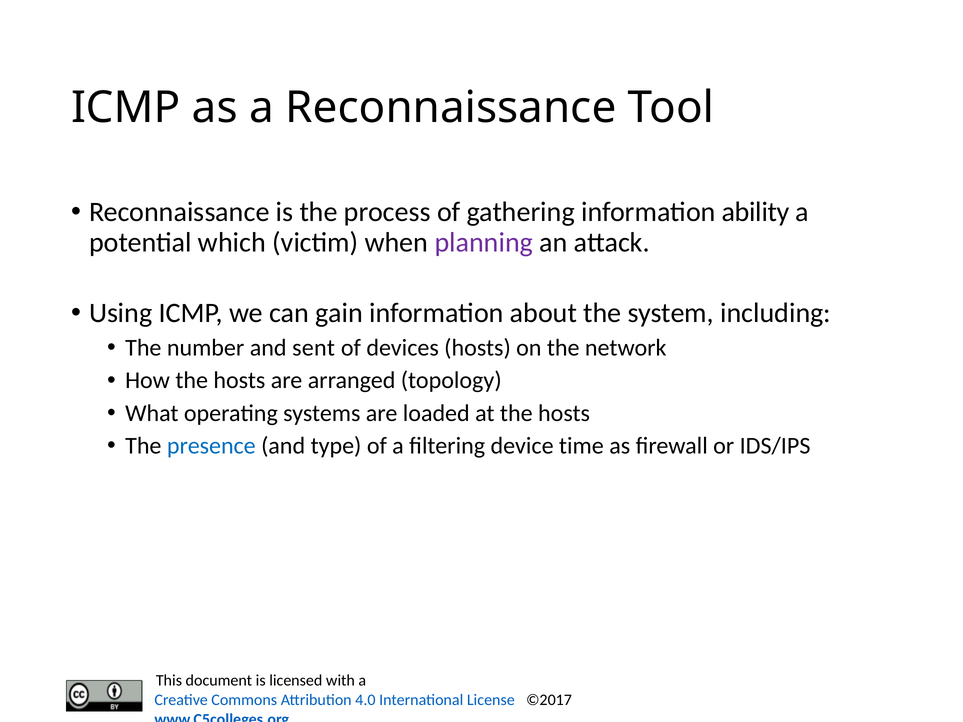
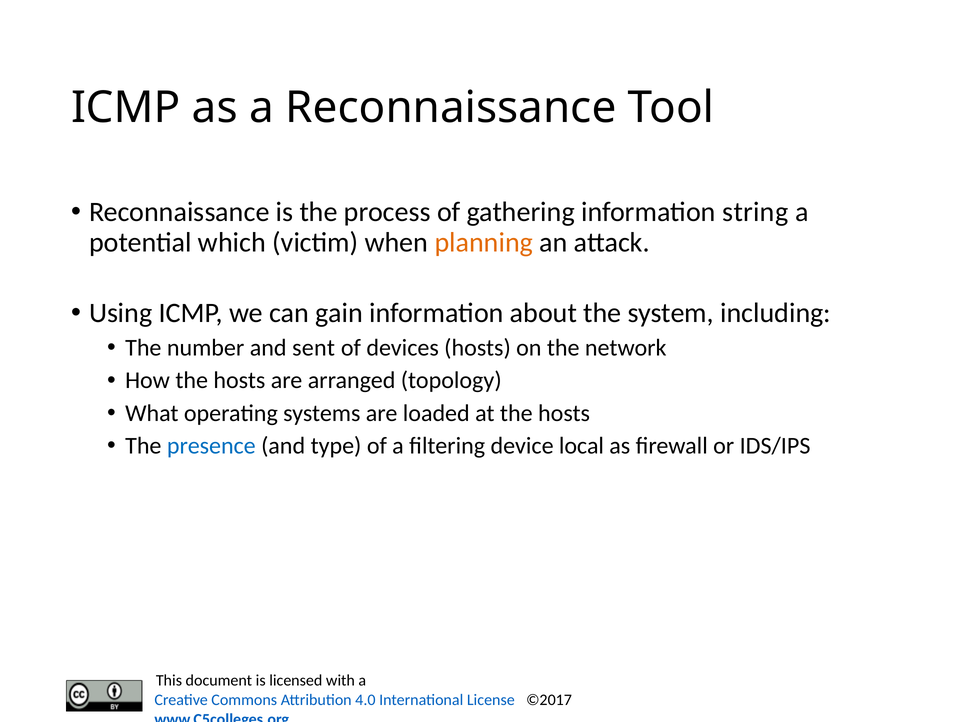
ability: ability -> string (755, 212)
planning colour: purple -> orange (484, 242)
time: time -> local (581, 446)
